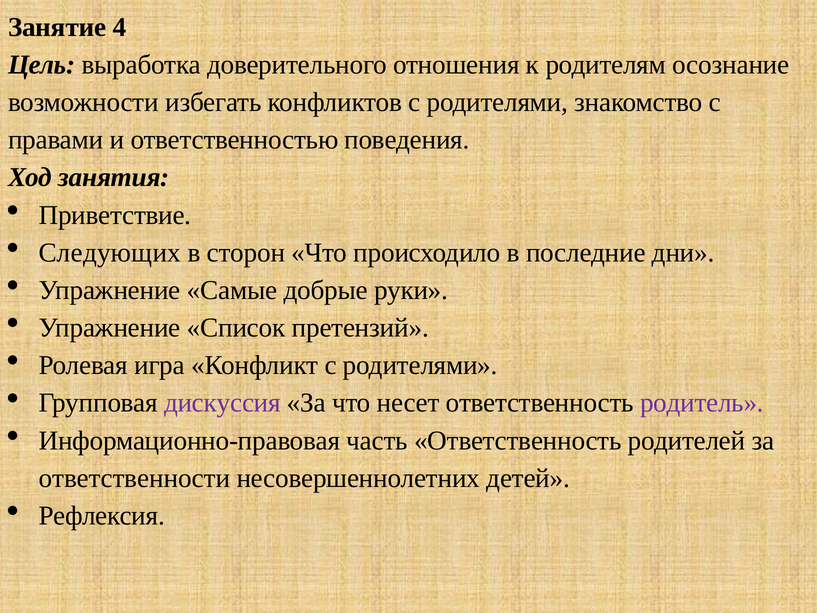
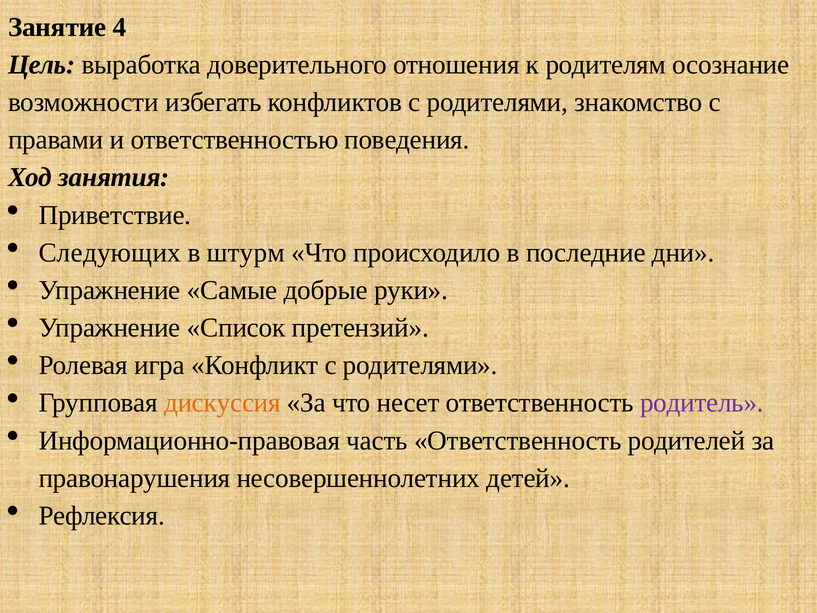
сторон: сторон -> штурм (246, 253)
дискуссия colour: purple -> orange (222, 403)
ответственности: ответственности -> правонарушения (135, 478)
